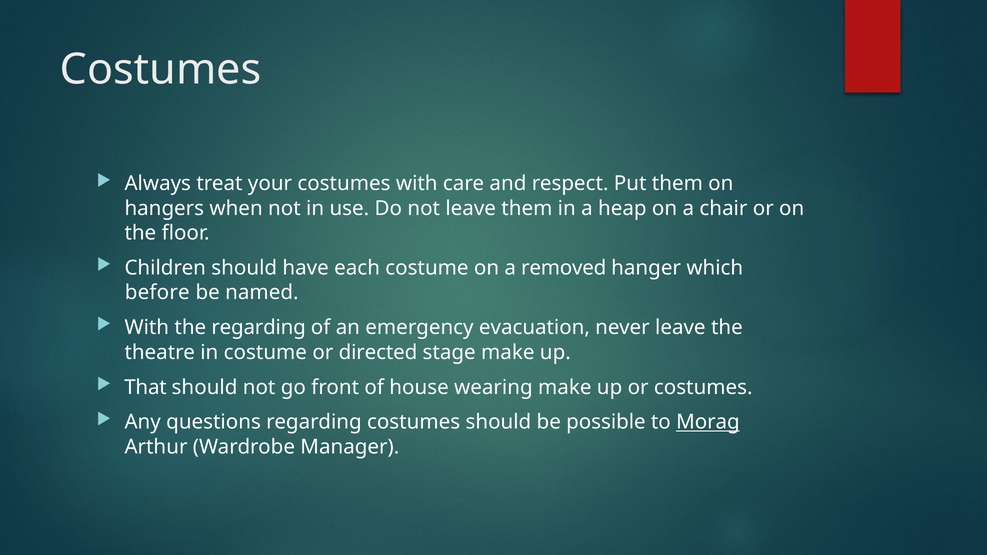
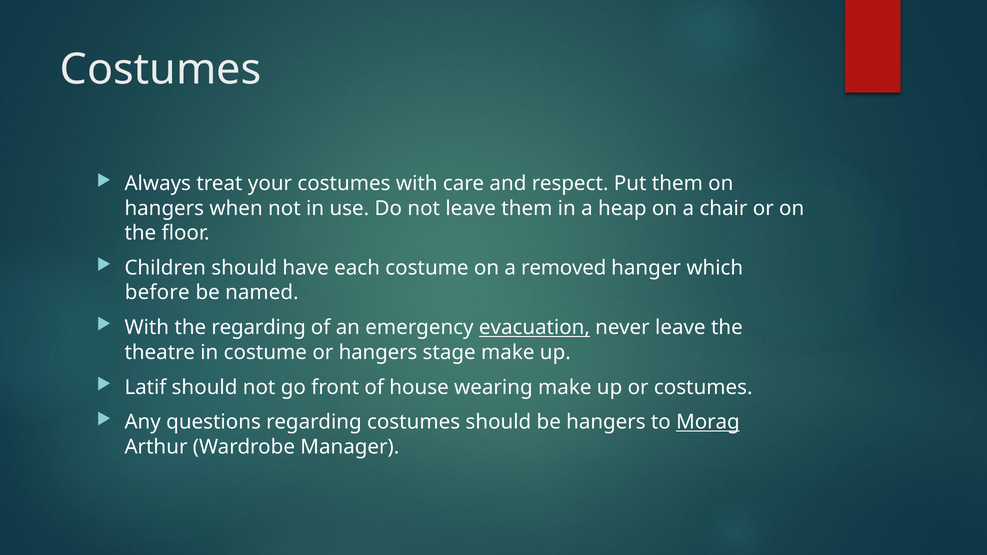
evacuation underline: none -> present (534, 328)
or directed: directed -> hangers (378, 352)
That: That -> Latif (145, 387)
be possible: possible -> hangers (606, 422)
